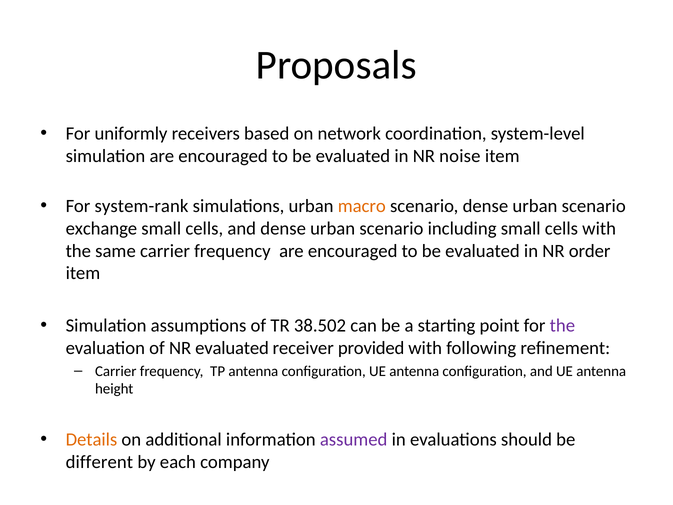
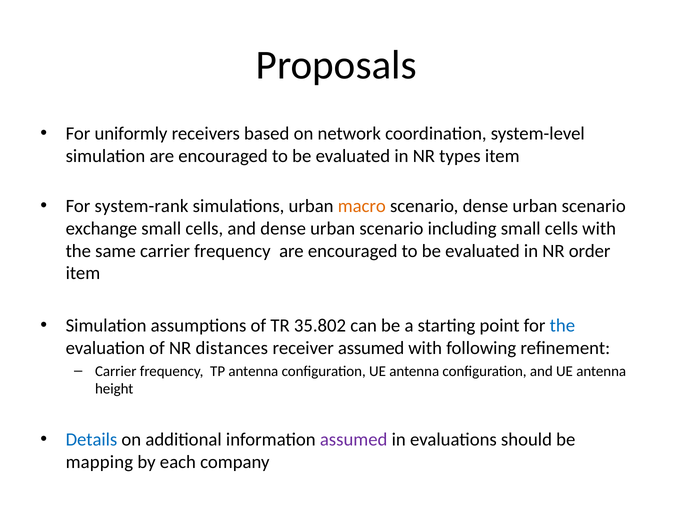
noise: noise -> types (460, 156)
38.502: 38.502 -> 35.802 (320, 326)
the colour: purple -> blue (562, 326)
NR evaluated: evaluated -> distances (232, 348)
receiver provided: provided -> assumed (371, 348)
Details colour: orange -> blue (91, 439)
different: different -> mapping (99, 462)
